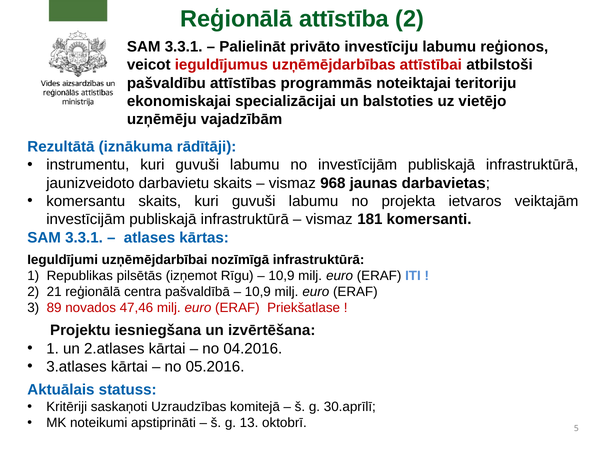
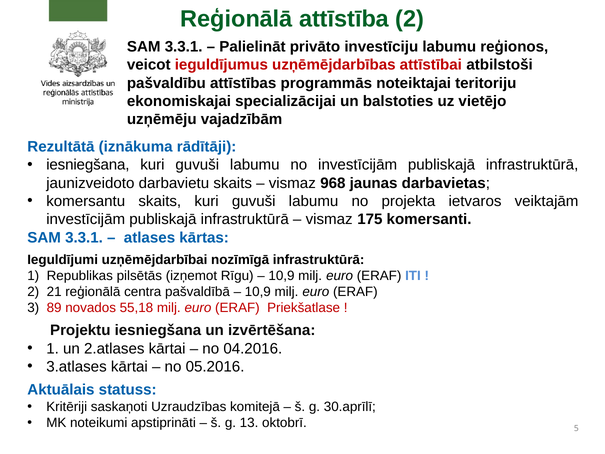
instrumentu: instrumentu -> iesniegšana (88, 165)
181: 181 -> 175 (370, 219)
47,46: 47,46 -> 55,18 (136, 308)
